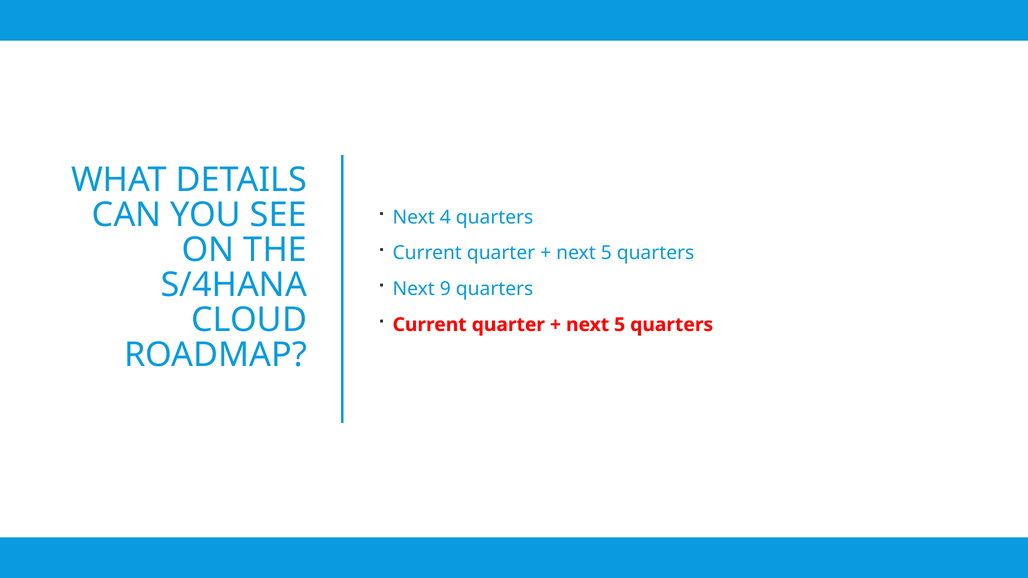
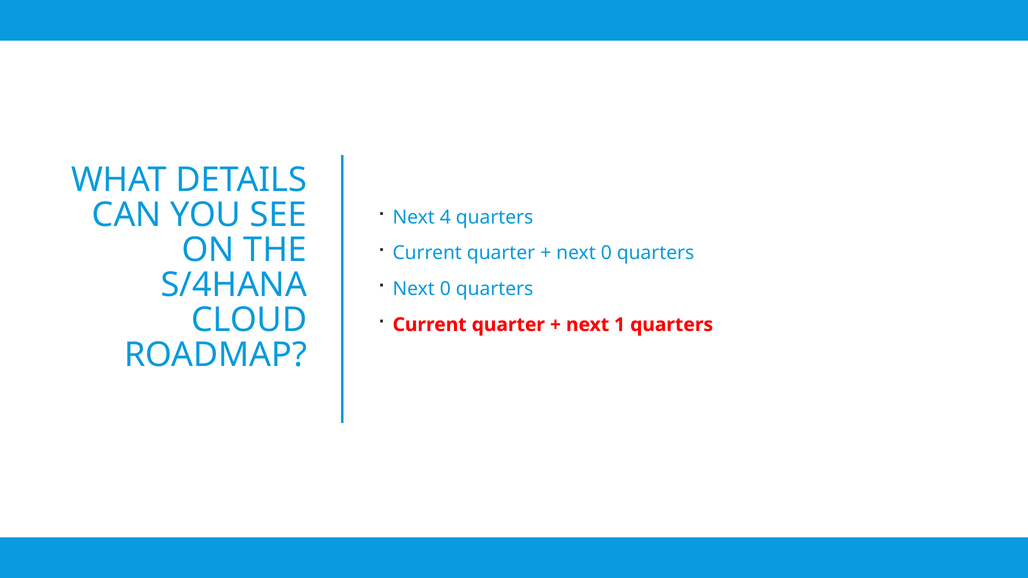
5: 5 -> 0 (606, 253)
9: 9 -> 0 (445, 289)
5: 5 -> 1 (620, 325)
